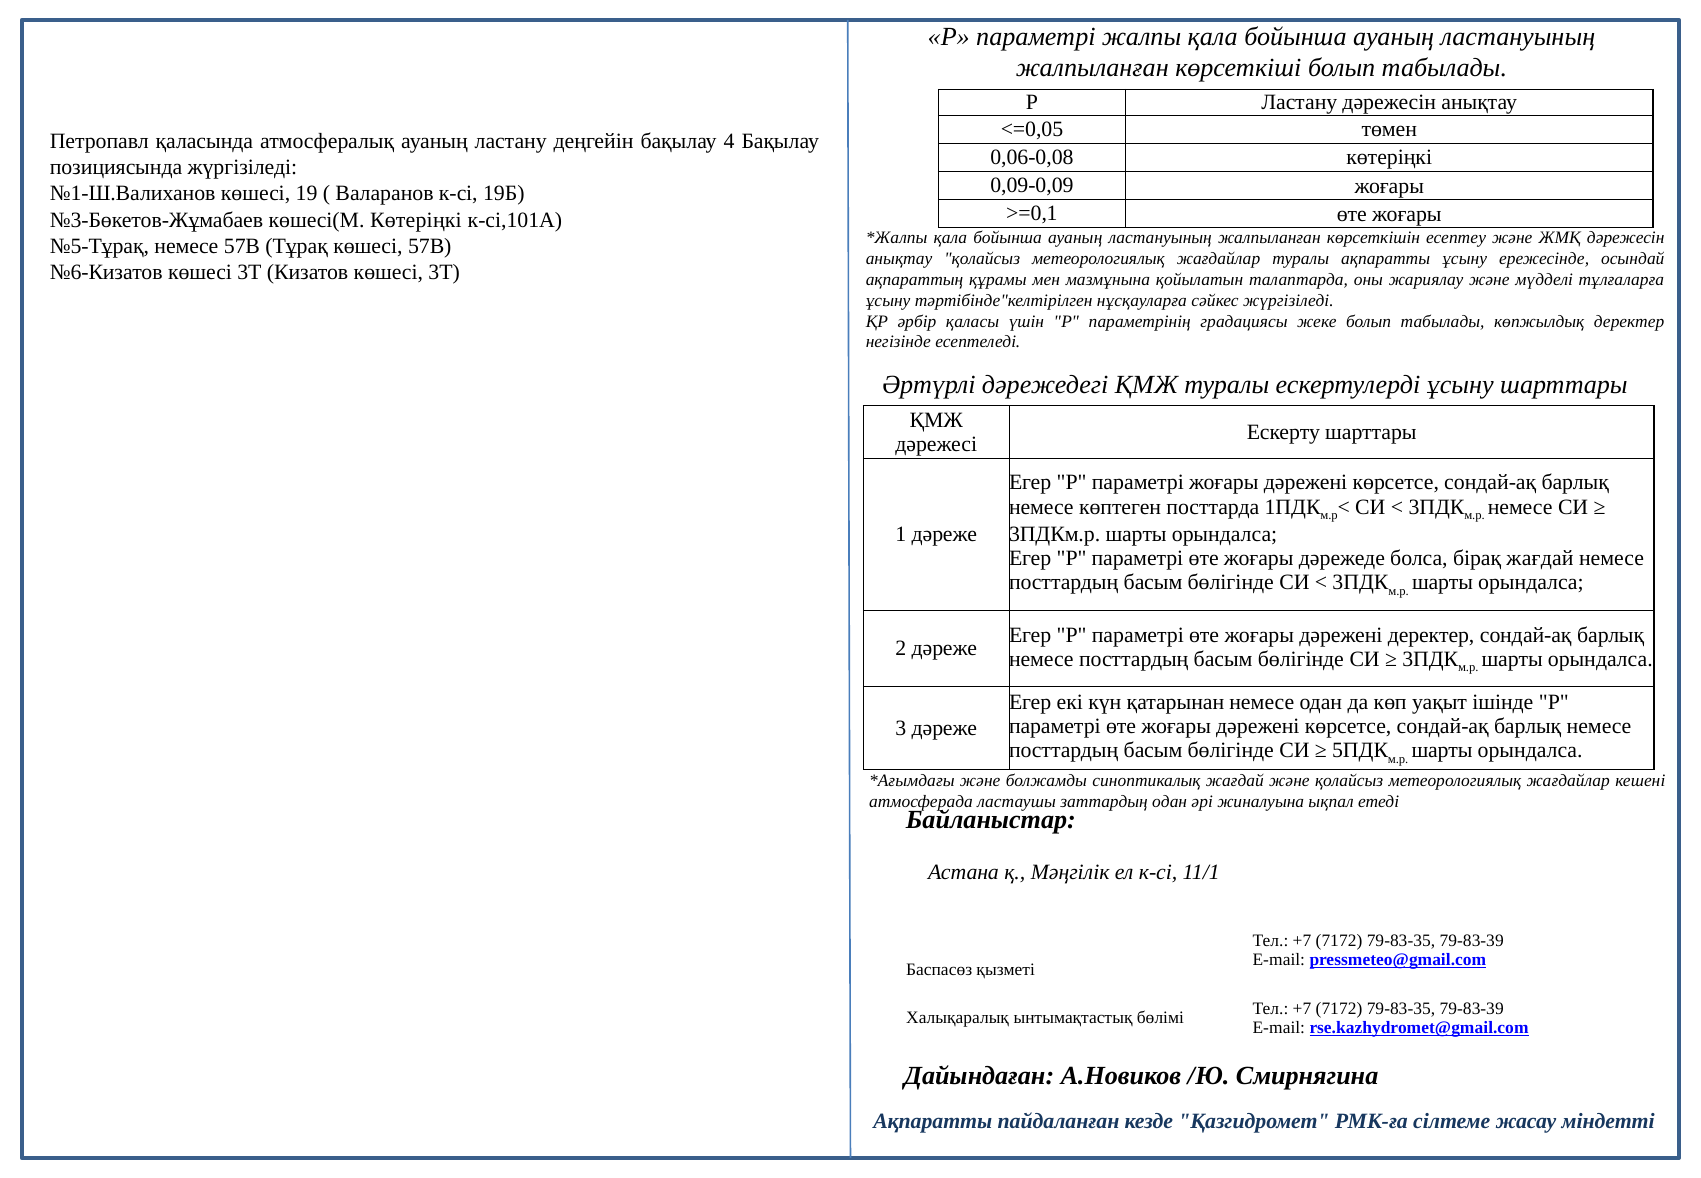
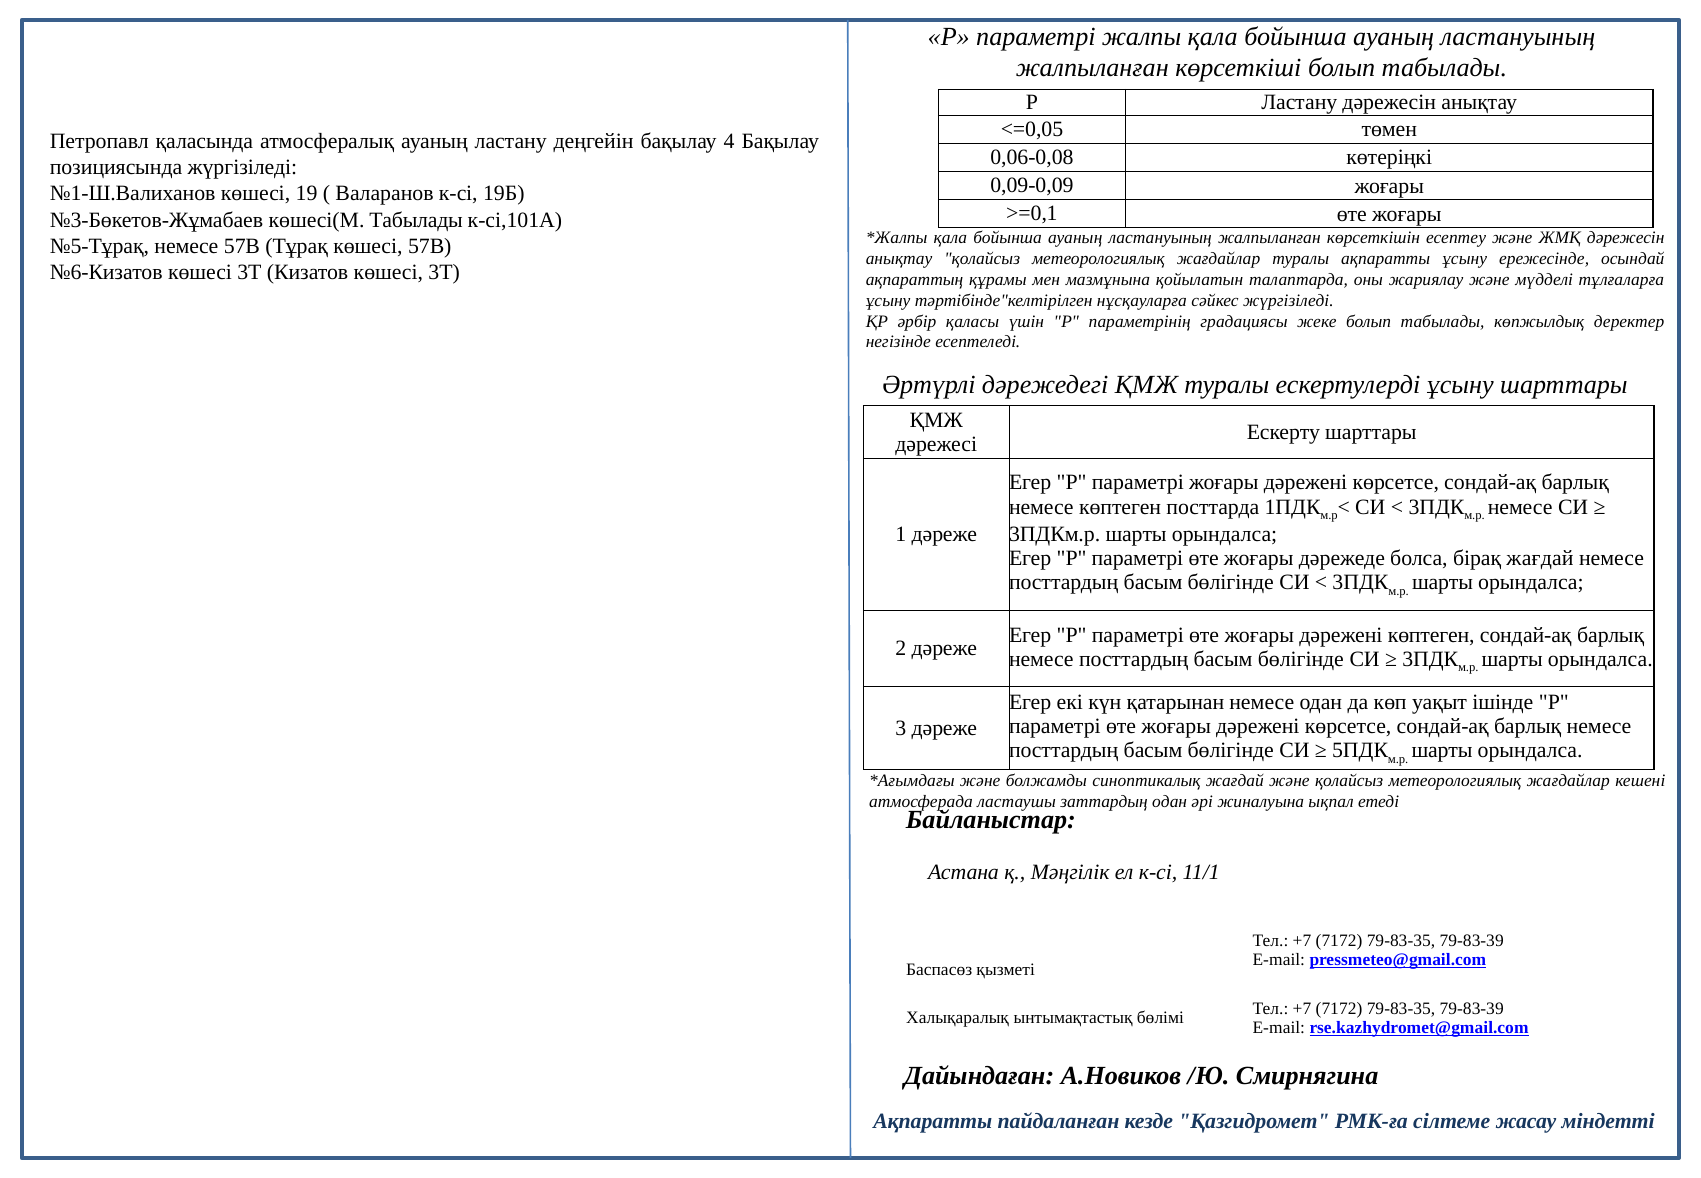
көшесі(М Көтеріңкі: Көтеріңкі -> Табылады (416, 220)
дәрежені деректер: деректер -> көптеген (1431, 635)
